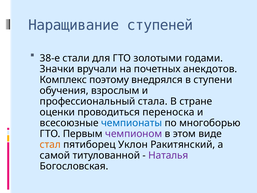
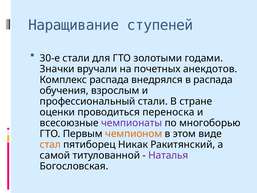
38-е: 38-е -> 30-е (50, 58)
Комплекс поэтому: поэтому -> распада (109, 80)
в ступени: ступени -> распада (213, 80)
профессиональный стала: стала -> стали (153, 101)
чемпионаты colour: blue -> purple (132, 123)
чемпионом colour: purple -> orange (134, 134)
Уклон: Уклон -> Никак (133, 144)
